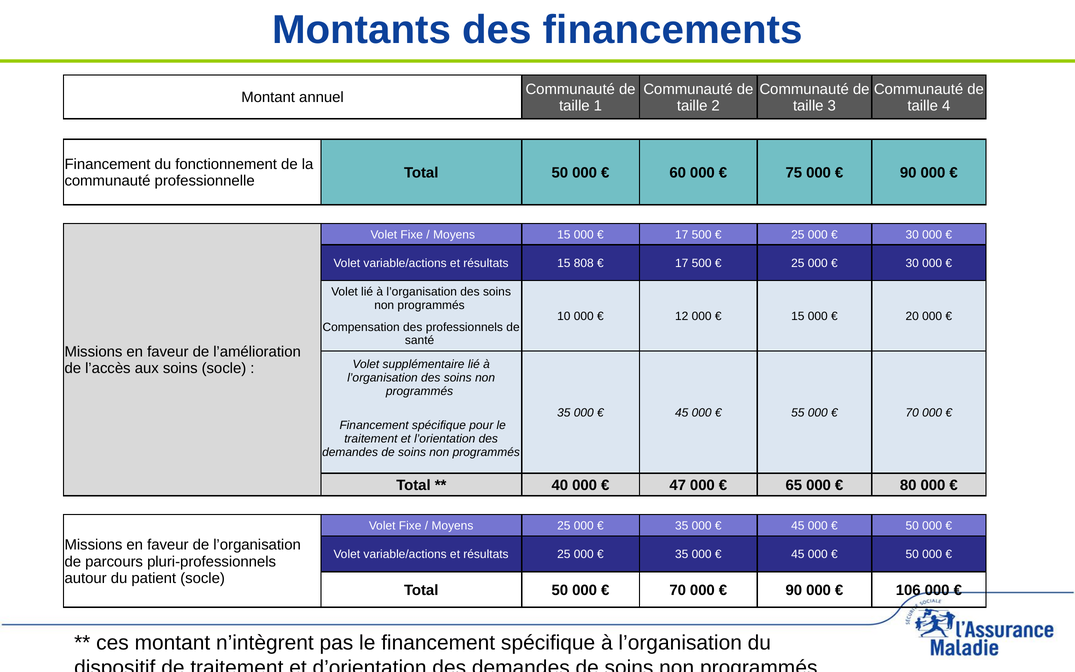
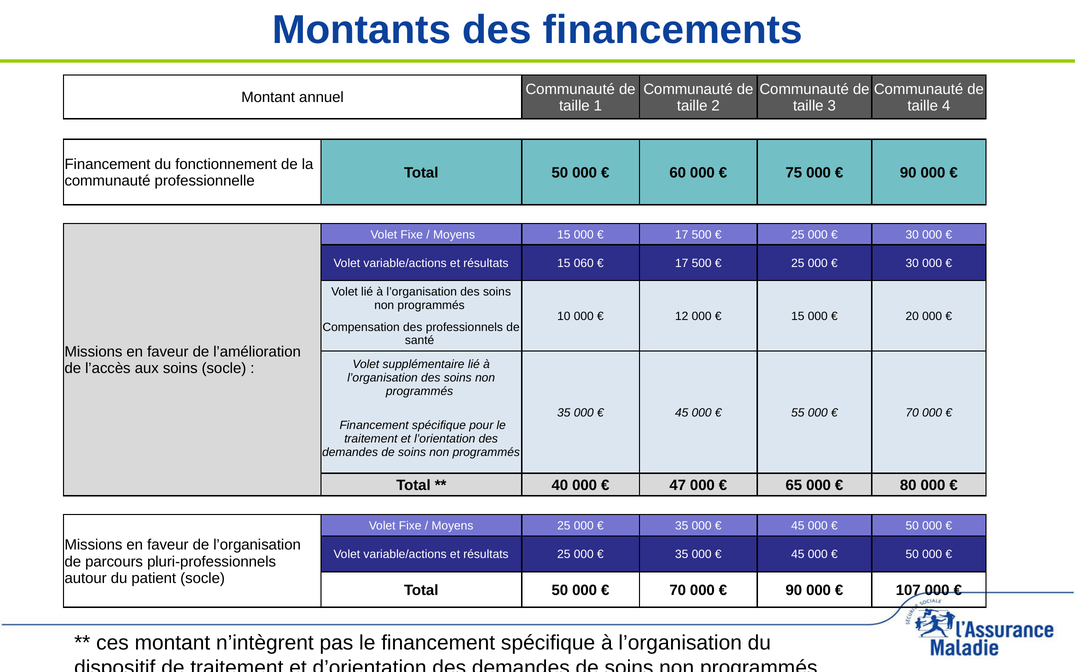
808: 808 -> 060 (584, 264)
106: 106 -> 107 (908, 590)
